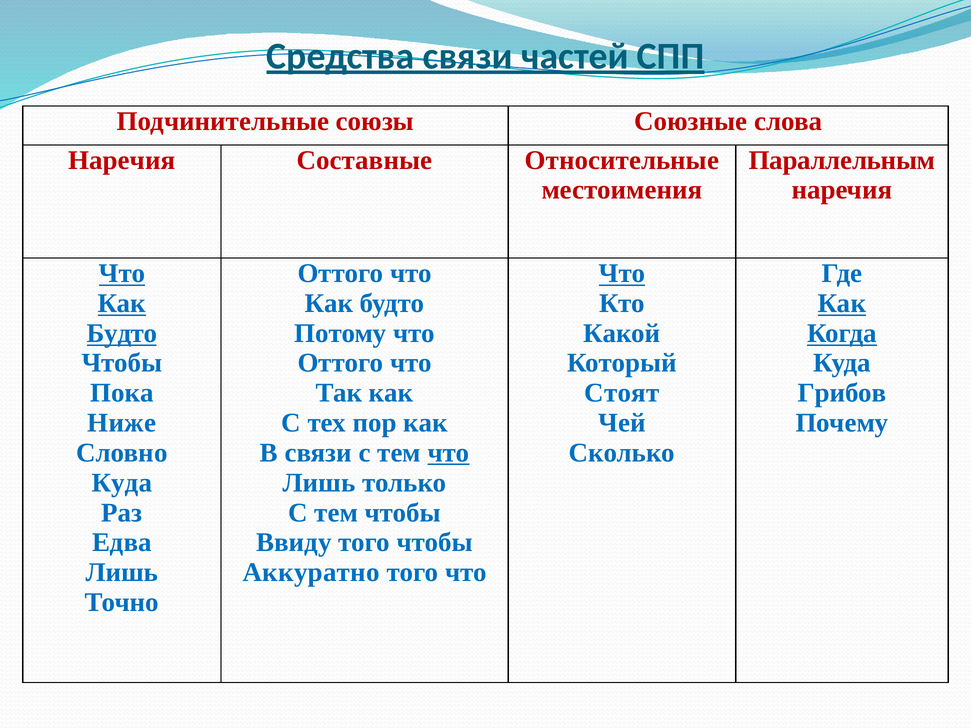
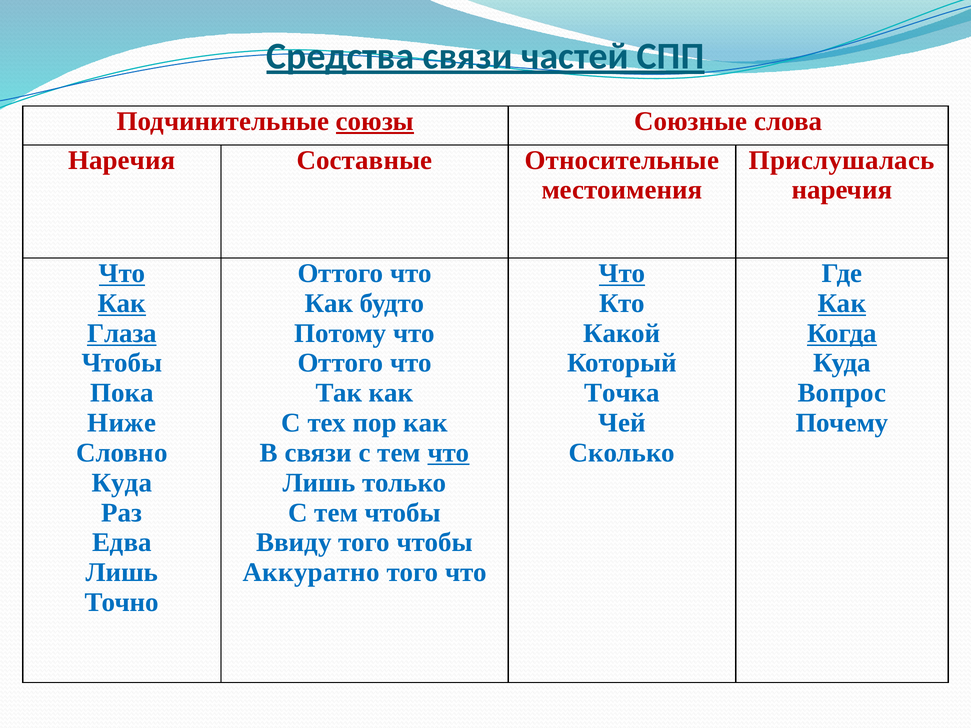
союзы underline: none -> present (375, 121)
Параллельным: Параллельным -> Прислушалась (842, 160)
Будто: Будто -> Глаза (122, 333)
Стоят: Стоят -> Точка (622, 393)
Грибов: Грибов -> Вопрос (842, 393)
